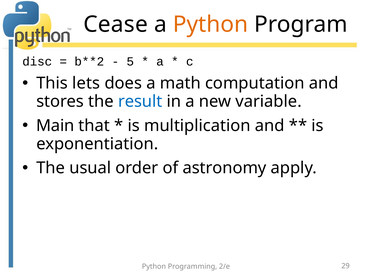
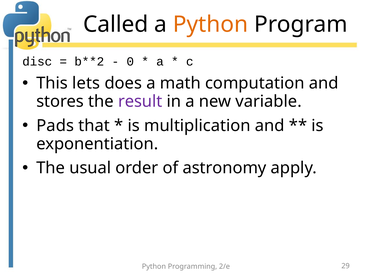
Cease: Cease -> Called (116, 24)
5: 5 -> 0 (130, 61)
result colour: blue -> purple (140, 101)
Main: Main -> Pads (55, 126)
